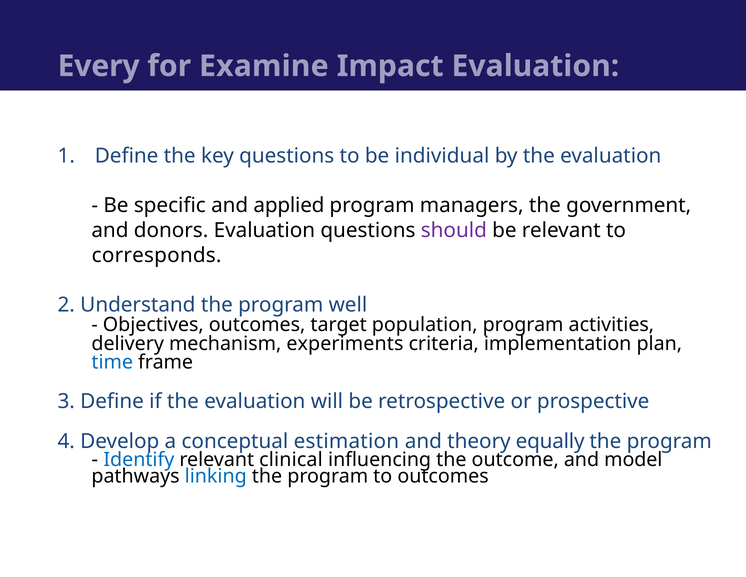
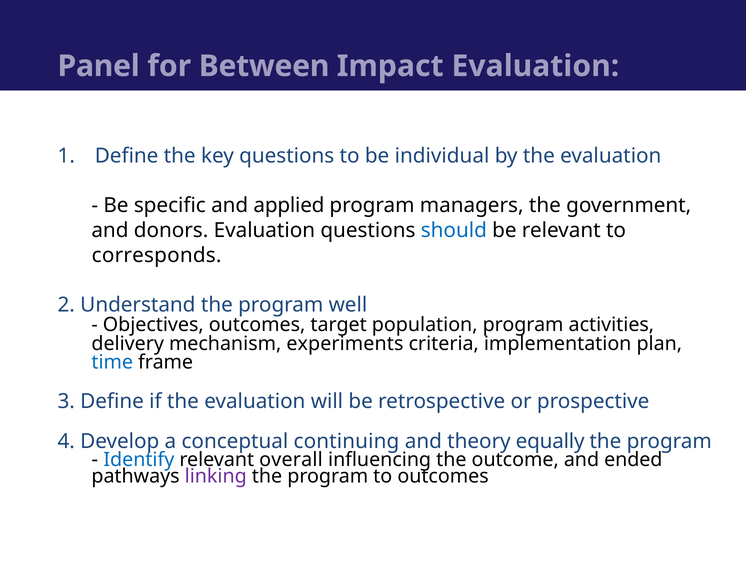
Every: Every -> Panel (99, 66)
Examine: Examine -> Between (264, 66)
should colour: purple -> blue (454, 230)
estimation: estimation -> continuing (346, 441)
clinical: clinical -> overall (291, 459)
model: model -> ended (633, 459)
linking colour: blue -> purple (216, 476)
